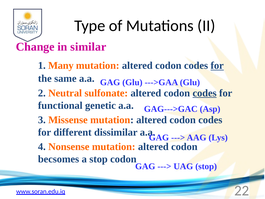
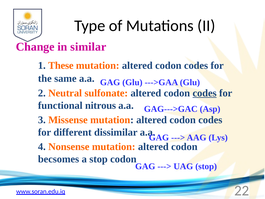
Many: Many -> These (61, 65)
for underline: present -> none (217, 65)
genetic: genetic -> nitrous (101, 105)
